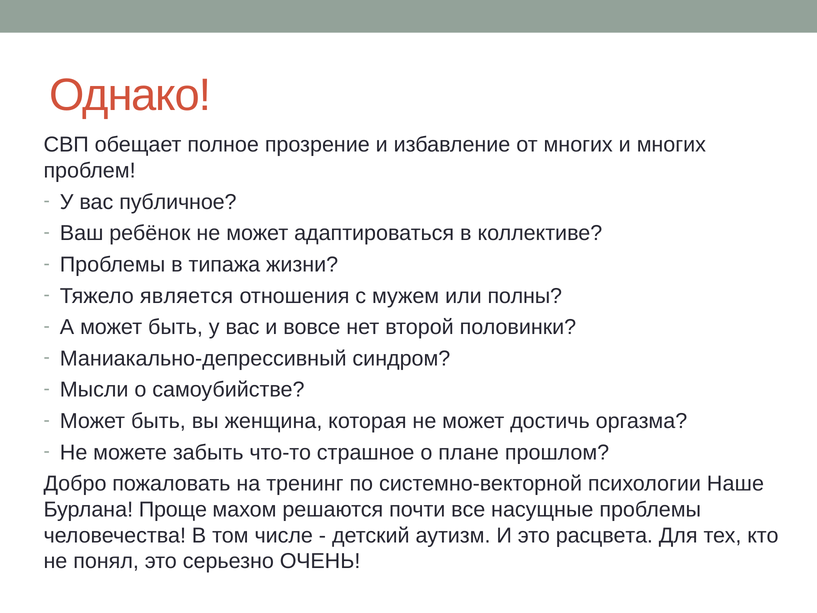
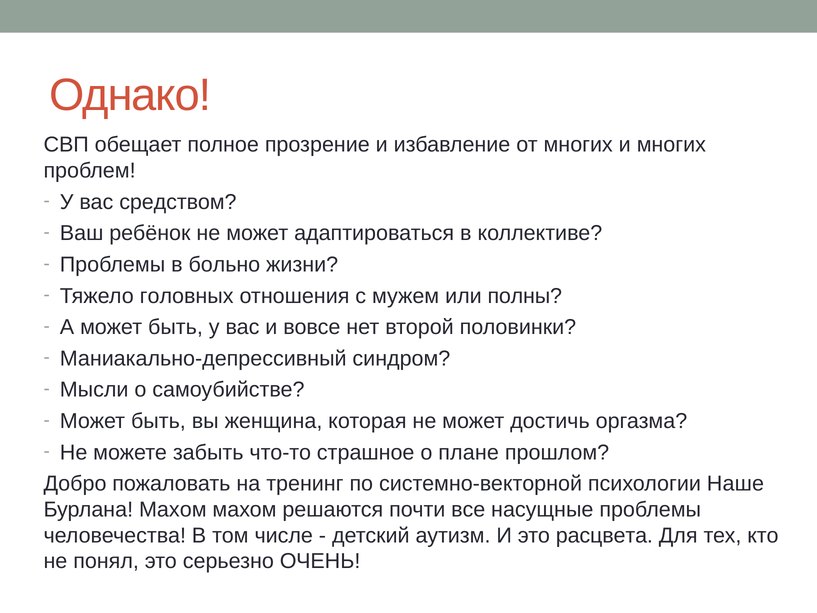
публичное: публичное -> средством (178, 202)
типажа: типажа -> бoльнo (224, 264)
является: является -> головных (187, 296)
Бурлана Пpoщe: Пpoщe -> Махом (173, 509)
